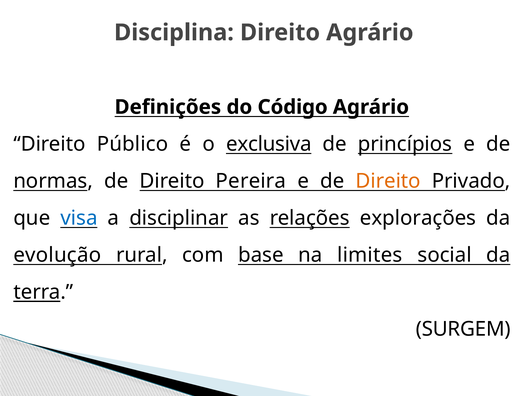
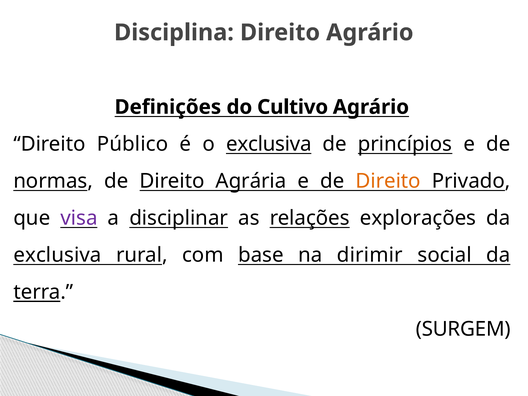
Código: Código -> Cultivo (293, 107)
Pereira: Pereira -> Agrária (251, 181)
visa colour: blue -> purple (79, 218)
evolução: evolução -> exclusiva (57, 255)
limites: limites -> dirimir (370, 255)
